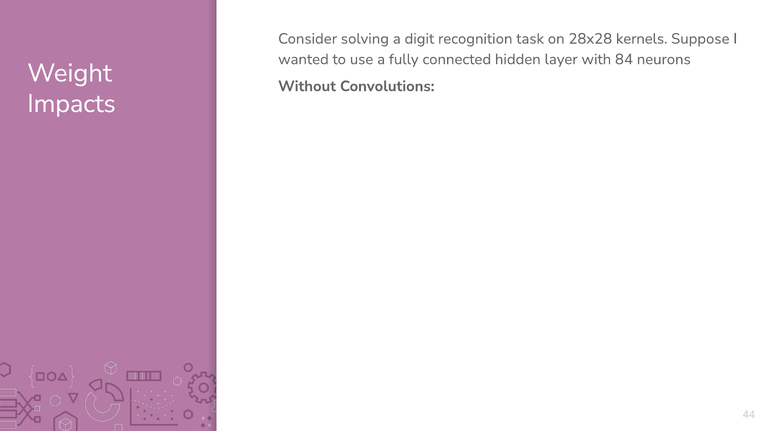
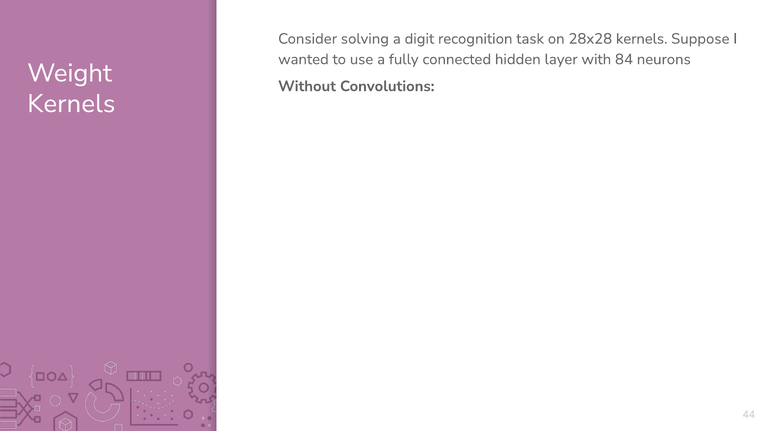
Impacts: Impacts -> Kernels (71, 104)
